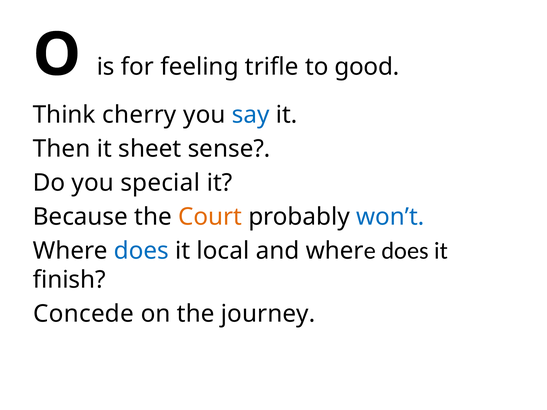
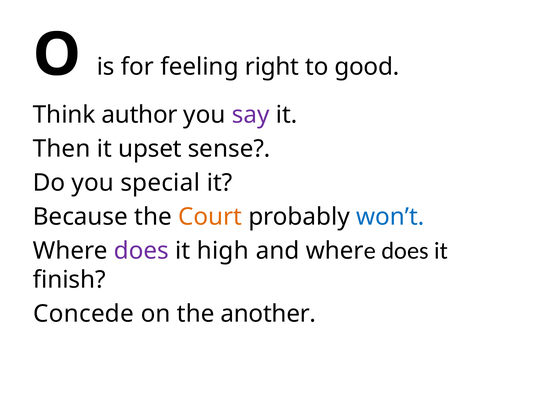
trifle: trifle -> right (272, 67)
cherry: cherry -> author (140, 115)
say colour: blue -> purple (251, 115)
sheet: sheet -> upset (150, 149)
does colour: blue -> purple (141, 251)
local: local -> high (223, 251)
journey: journey -> another (268, 314)
